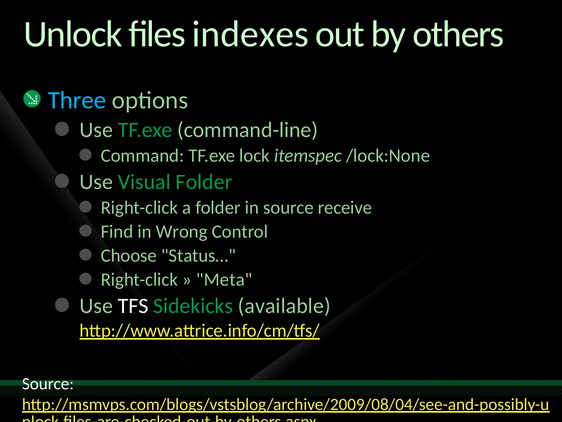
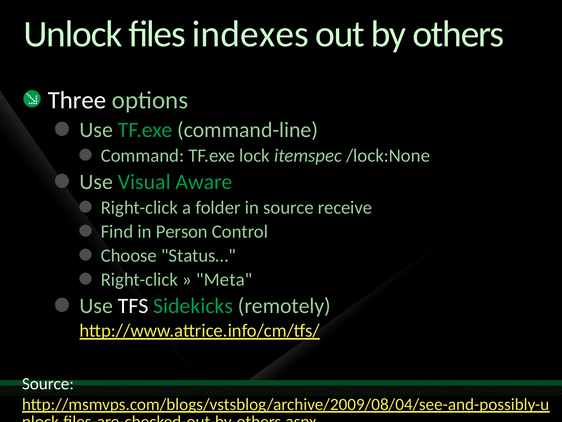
Three colour: light blue -> white (77, 100)
Visual Folder: Folder -> Aware (204, 182)
Wrong: Wrong -> Person (182, 231)
available: available -> remotely (284, 306)
